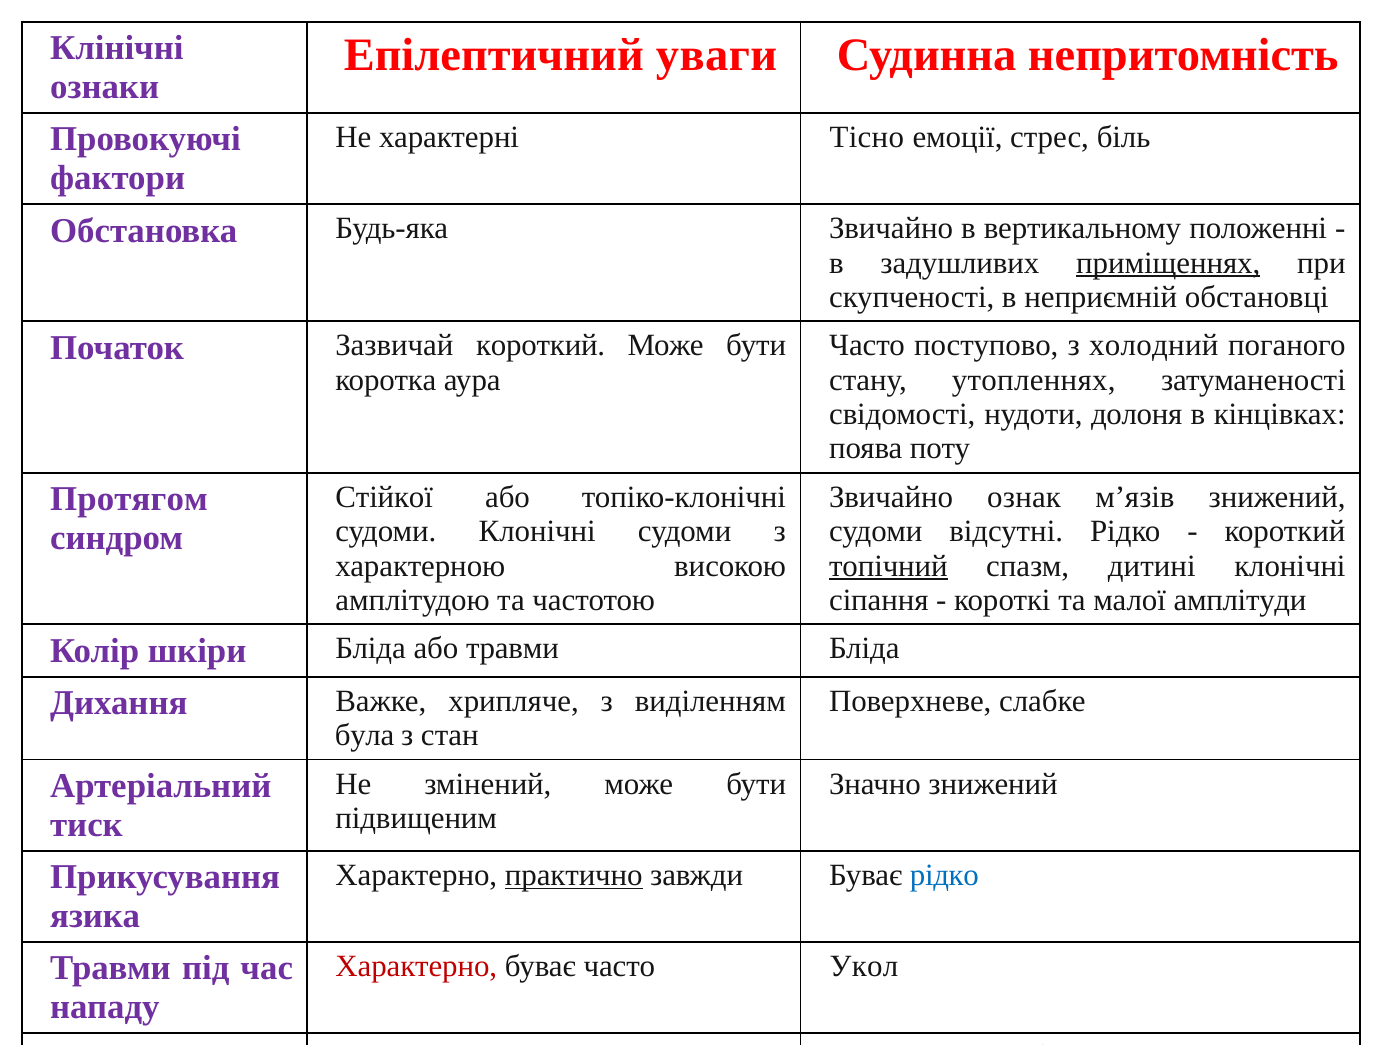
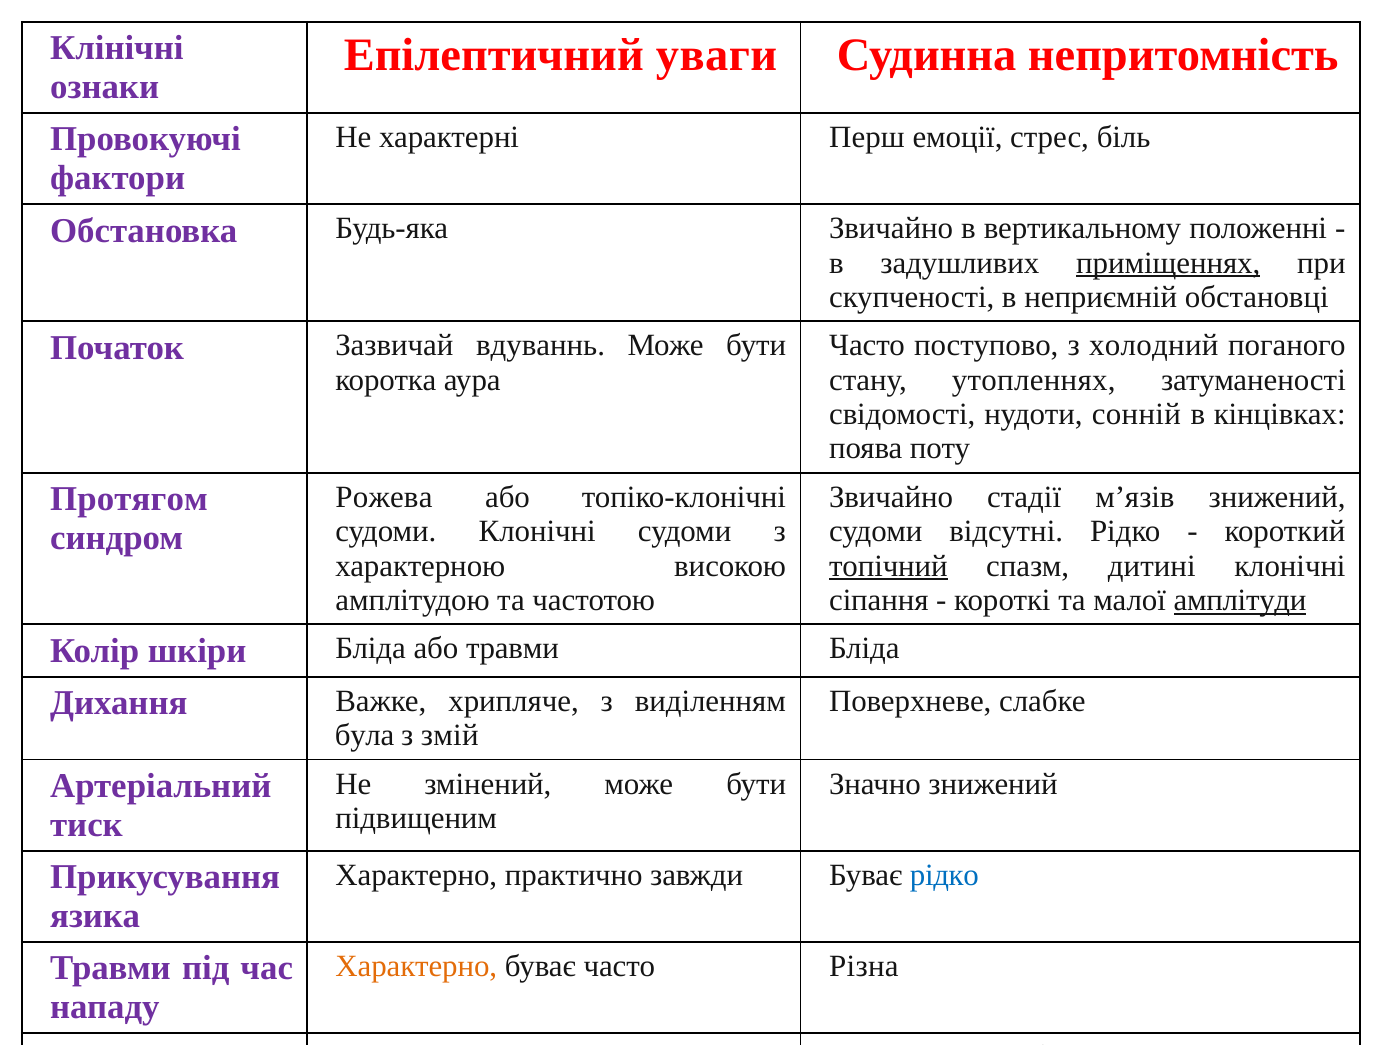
Тісно: Тісно -> Перш (867, 137)
Зазвичай короткий: короткий -> вдуваннь (541, 346)
долоня: долоня -> сонній (1136, 414)
Стійкої: Стійкої -> Рожева (384, 497)
ознак: ознак -> стадії (1024, 497)
амплітуди underline: none -> present (1240, 600)
стан: стан -> змій (450, 735)
практично underline: present -> none (574, 875)
Характерно colour: red -> orange (416, 966)
Укол: Укол -> Різна (864, 966)
